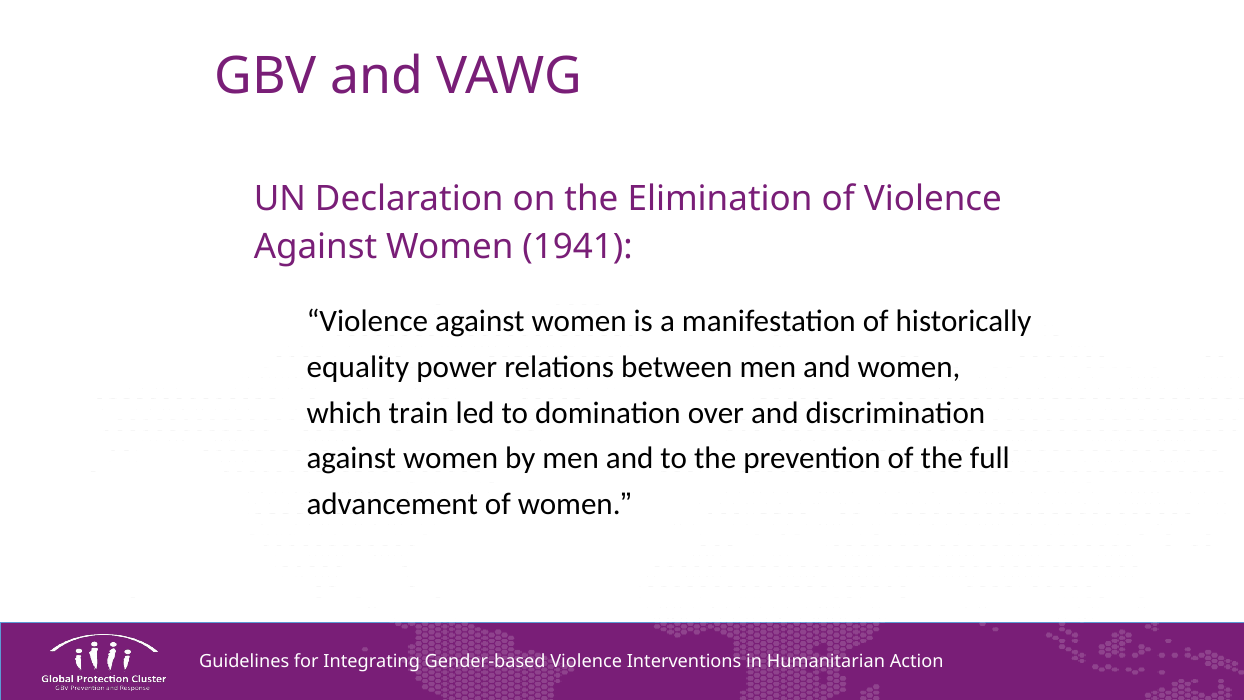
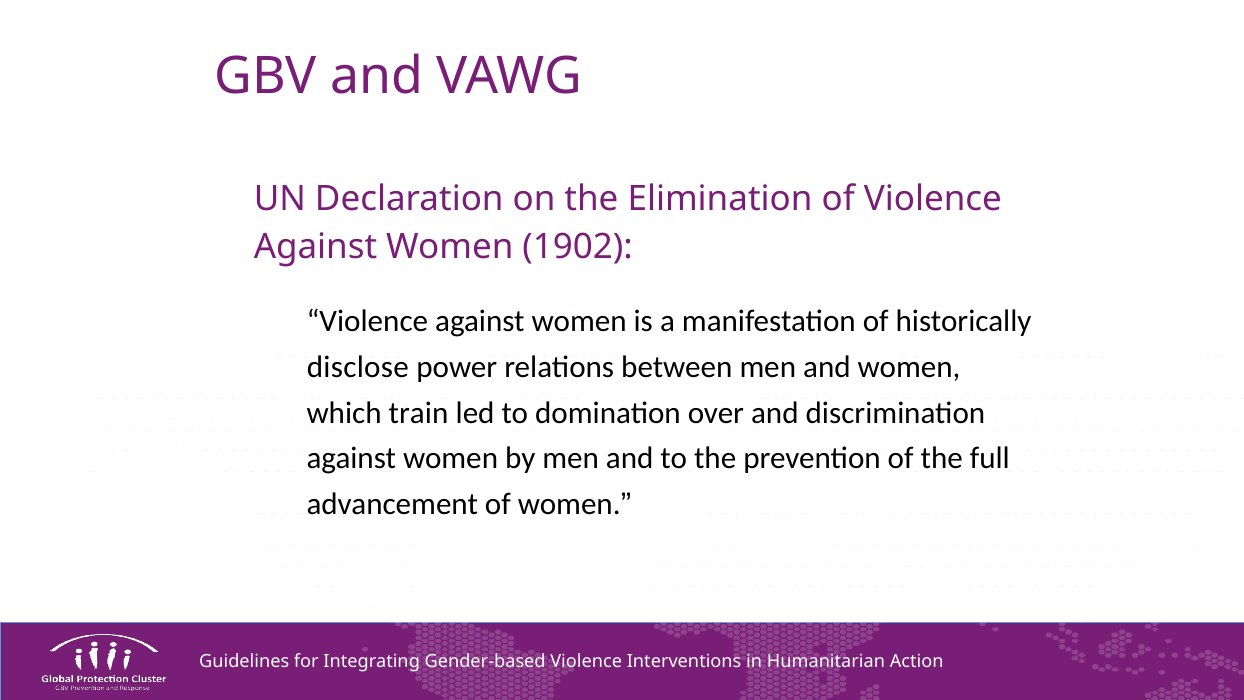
1941: 1941 -> 1902 (578, 246)
equality: equality -> disclose (358, 367)
